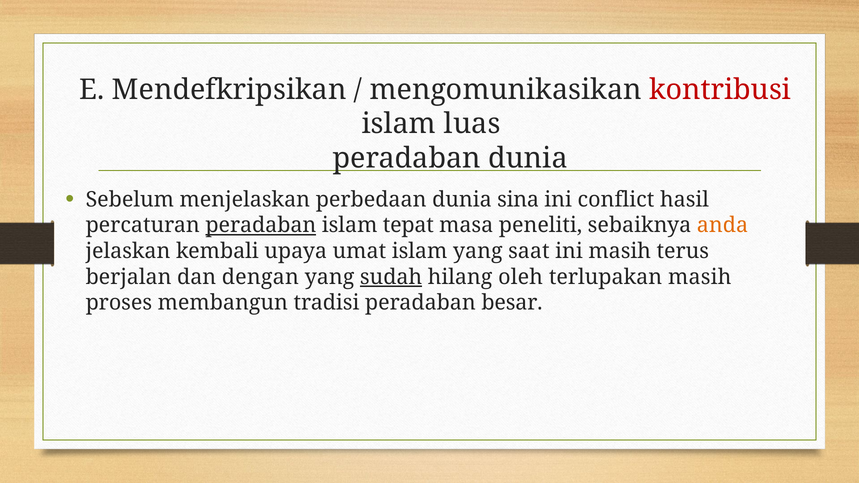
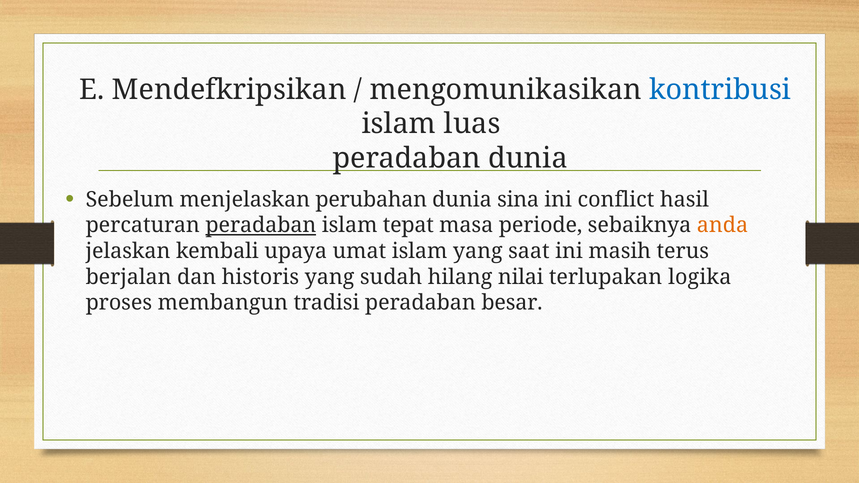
kontribusi colour: red -> blue (720, 90)
perbedaan: perbedaan -> perubahan (371, 200)
peneliti: peneliti -> periode (541, 225)
dengan: dengan -> historis (260, 277)
sudah underline: present -> none (391, 277)
oleh: oleh -> nilai (521, 277)
terlupakan masih: masih -> logika (700, 277)
